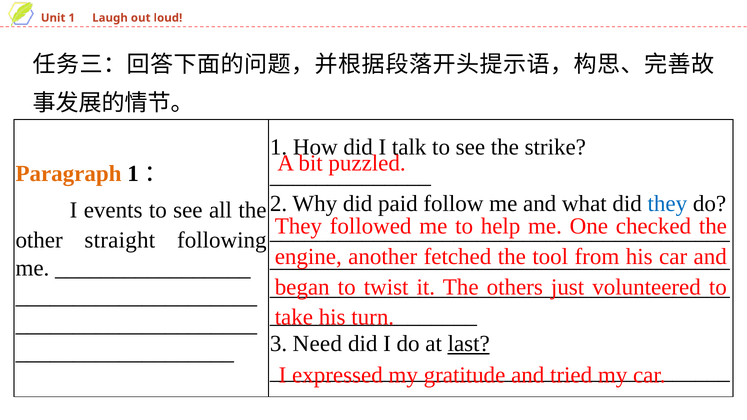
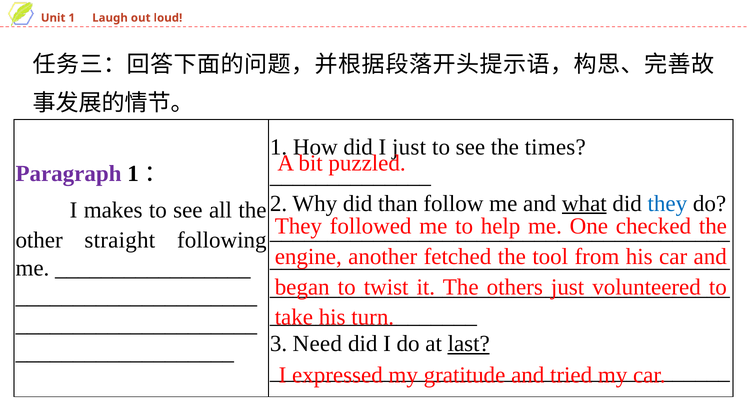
I talk: talk -> just (409, 147)
strike: strike -> times (555, 147)
Paragraph colour: orange -> purple (69, 174)
paid: paid -> than (398, 203)
what underline: none -> present (584, 203)
events: events -> makes (113, 210)
